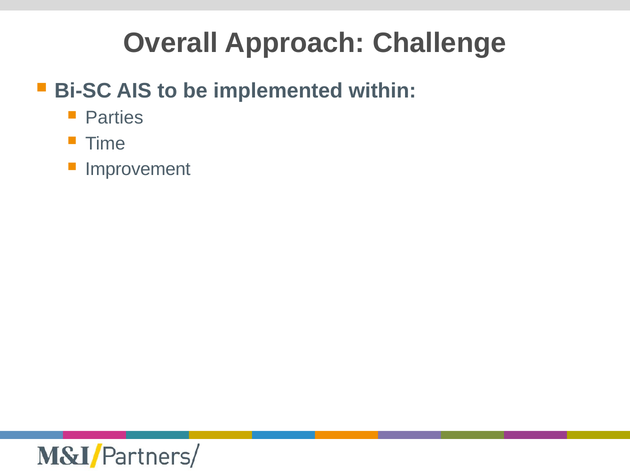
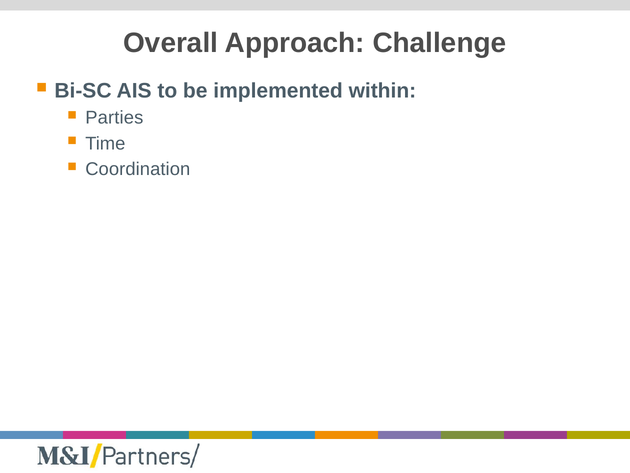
Improvement: Improvement -> Coordination (138, 169)
